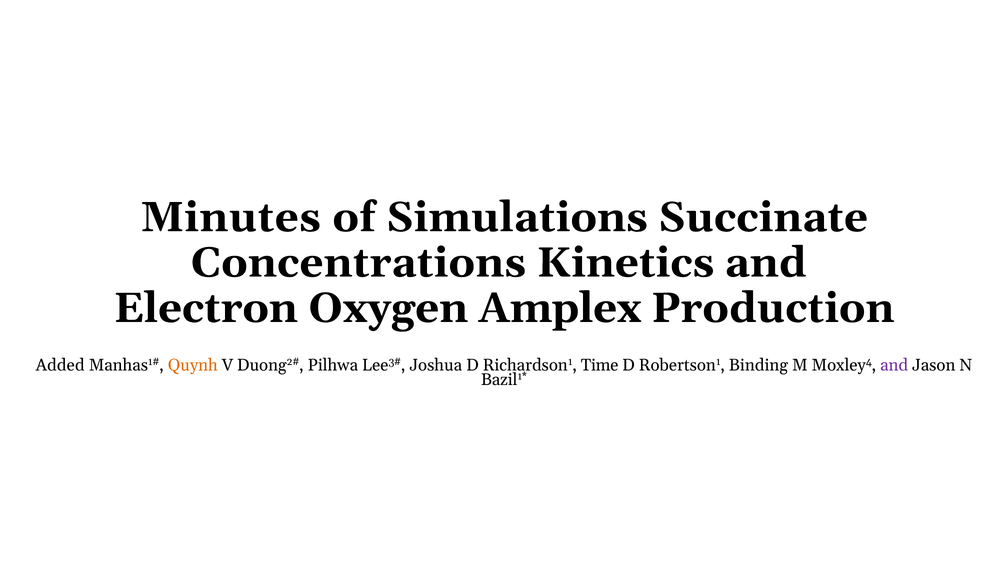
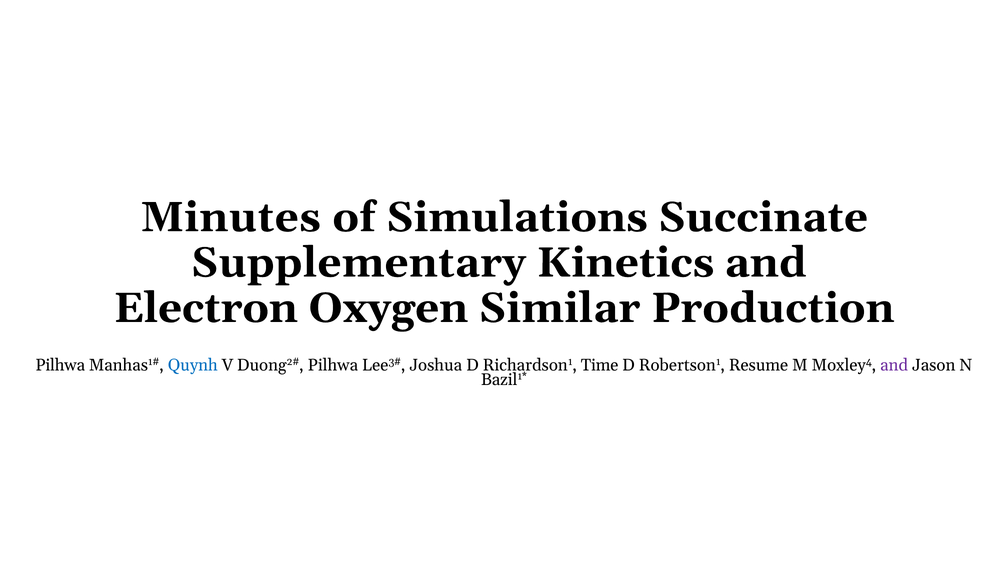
Concentrations: Concentrations -> Supplementary (358, 263)
Amplex: Amplex -> Similar (560, 308)
Added: Added -> Pilhwa (60, 365)
Quynh colour: orange -> blue (193, 365)
Binding: Binding -> Resume (759, 365)
